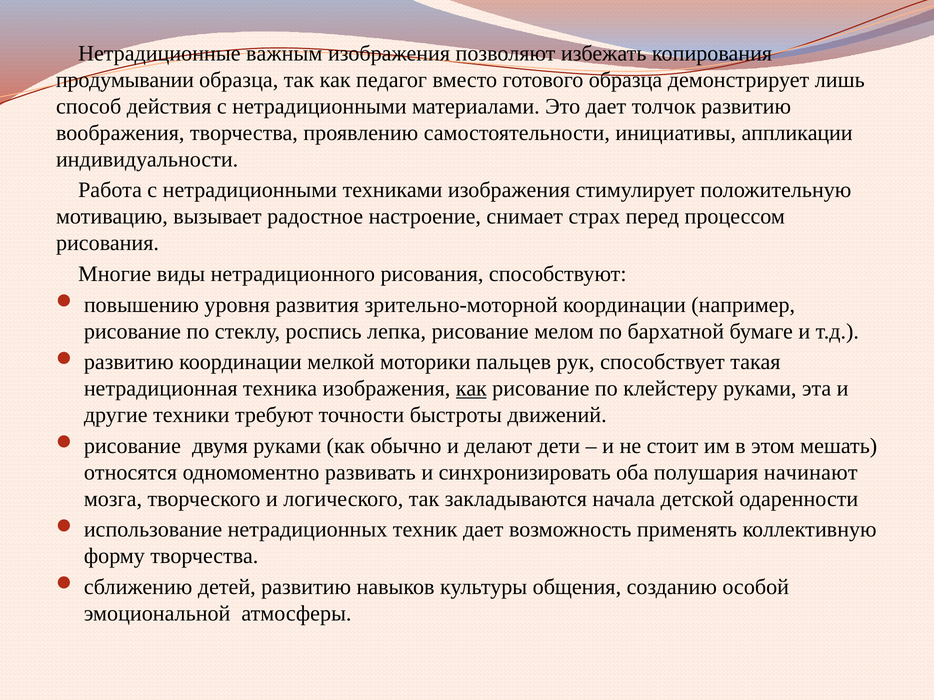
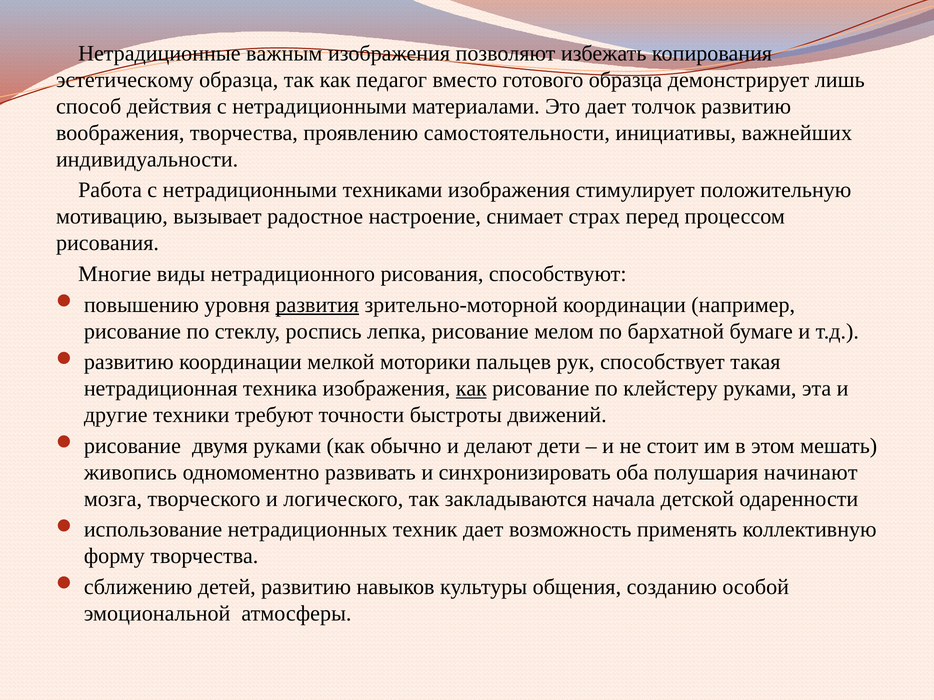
продумывании: продумывании -> эстетическому (125, 80)
аппликации: аппликации -> важнейших (797, 133)
развития underline: none -> present (317, 305)
относятся: относятся -> живопись (130, 473)
